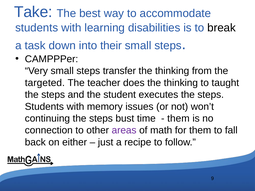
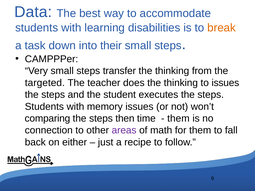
Take: Take -> Data (33, 12)
break colour: black -> orange (222, 28)
to taught: taught -> issues (225, 83)
continuing: continuing -> comparing (47, 119)
bust: bust -> then (125, 119)
